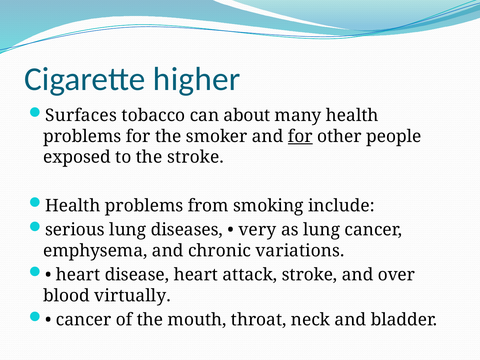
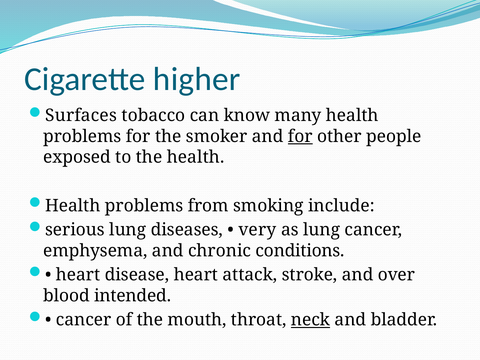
about: about -> know (247, 116)
the stroke: stroke -> health (196, 157)
variations: variations -> conditions (300, 251)
virtually: virtually -> intended (133, 296)
neck underline: none -> present (311, 320)
